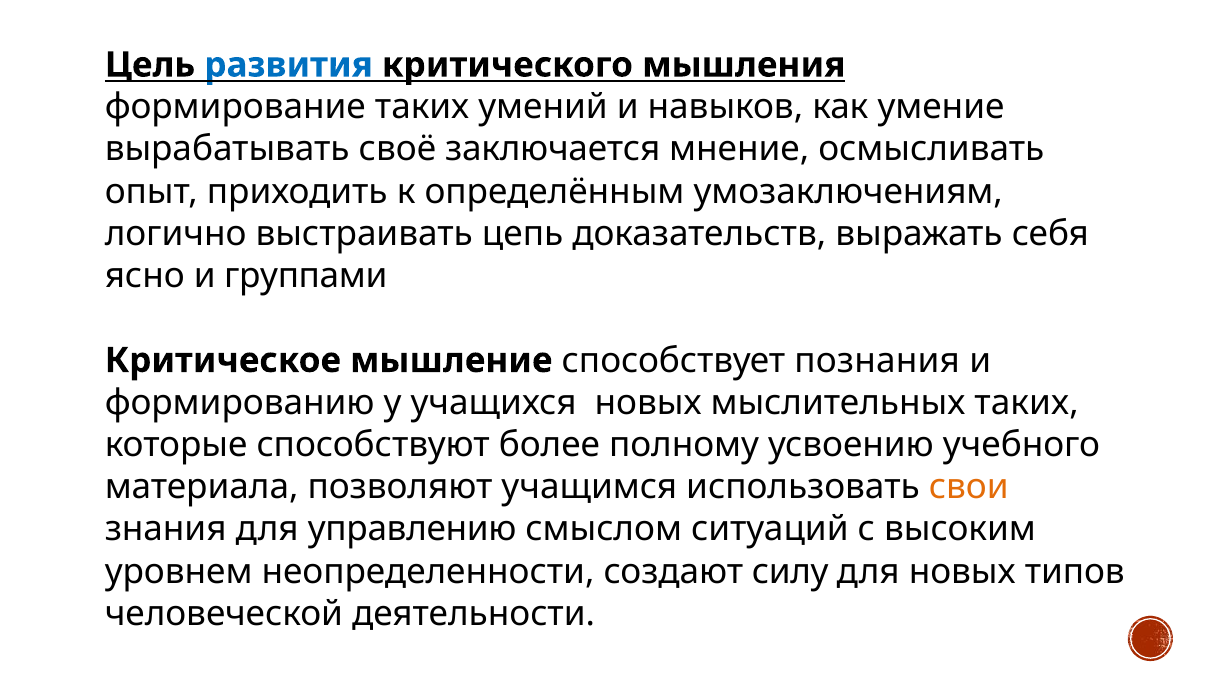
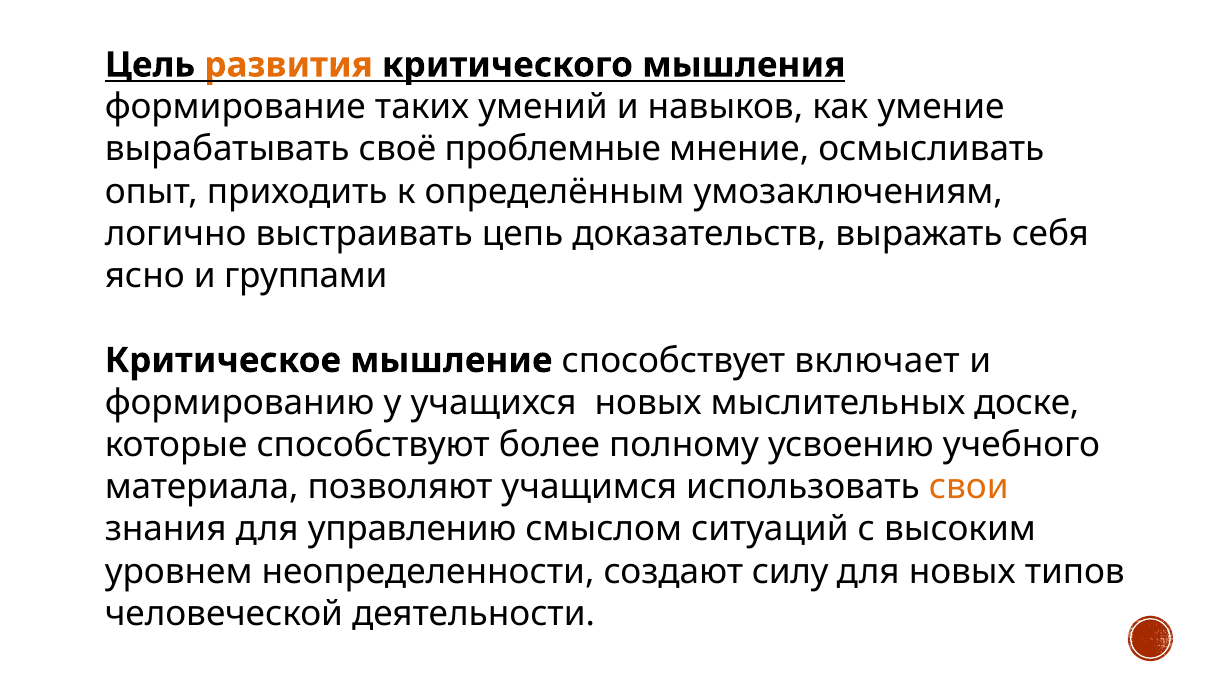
развития colour: blue -> orange (289, 65)
заключается: заключается -> проблемные (553, 149)
познания: познания -> включает (877, 361)
мыслительных таких: таких -> доске (1027, 403)
